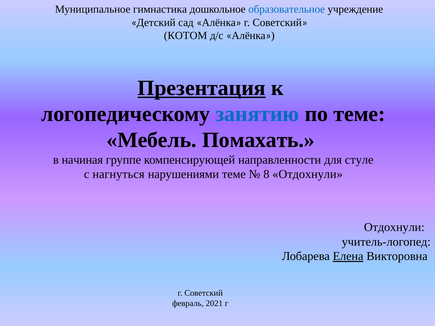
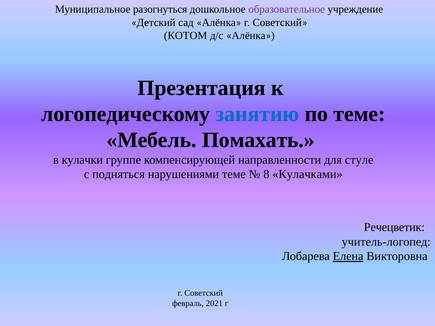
гимнастика: гимнастика -> разогнуться (160, 9)
образовательное colour: blue -> purple (287, 9)
Презентация underline: present -> none (202, 88)
начиная: начиная -> кулачки (82, 160)
нагнуться: нагнуться -> подняться (119, 174)
8 Отдохнули: Отдохнули -> Кулачками (308, 174)
Отдохнули: Отдохнули -> Речецветик (394, 228)
